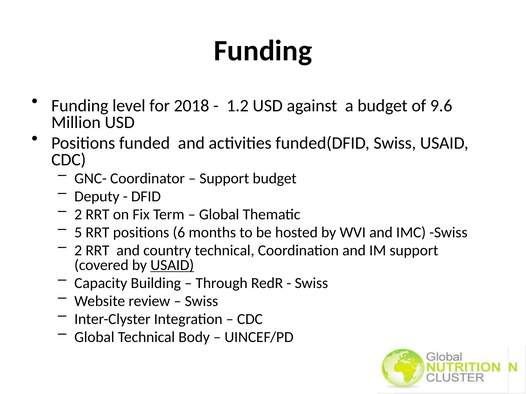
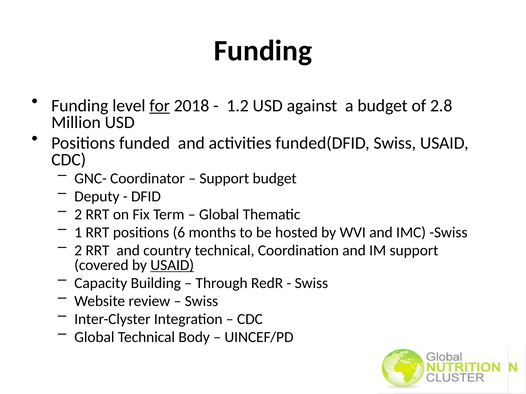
for underline: none -> present (160, 106)
9.6: 9.6 -> 2.8 (441, 106)
5: 5 -> 1 (78, 233)
